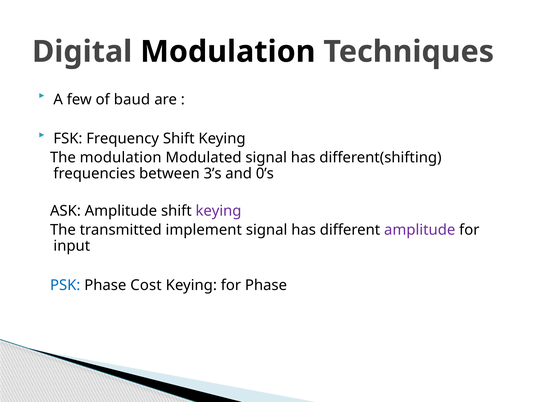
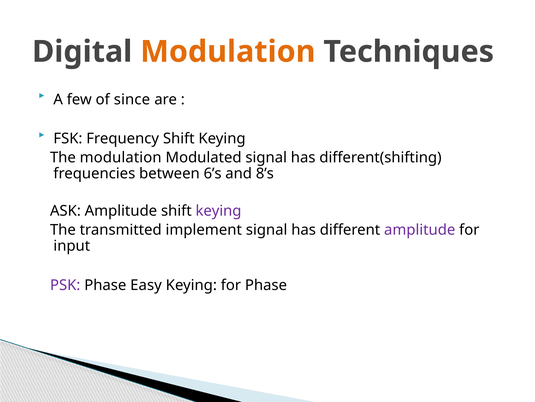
Modulation colour: black -> orange (228, 52)
baud: baud -> since (132, 99)
3’s: 3’s -> 6’s (213, 173)
0’s: 0’s -> 8’s (265, 173)
PSK colour: blue -> purple (65, 285)
Cost: Cost -> Easy (146, 285)
